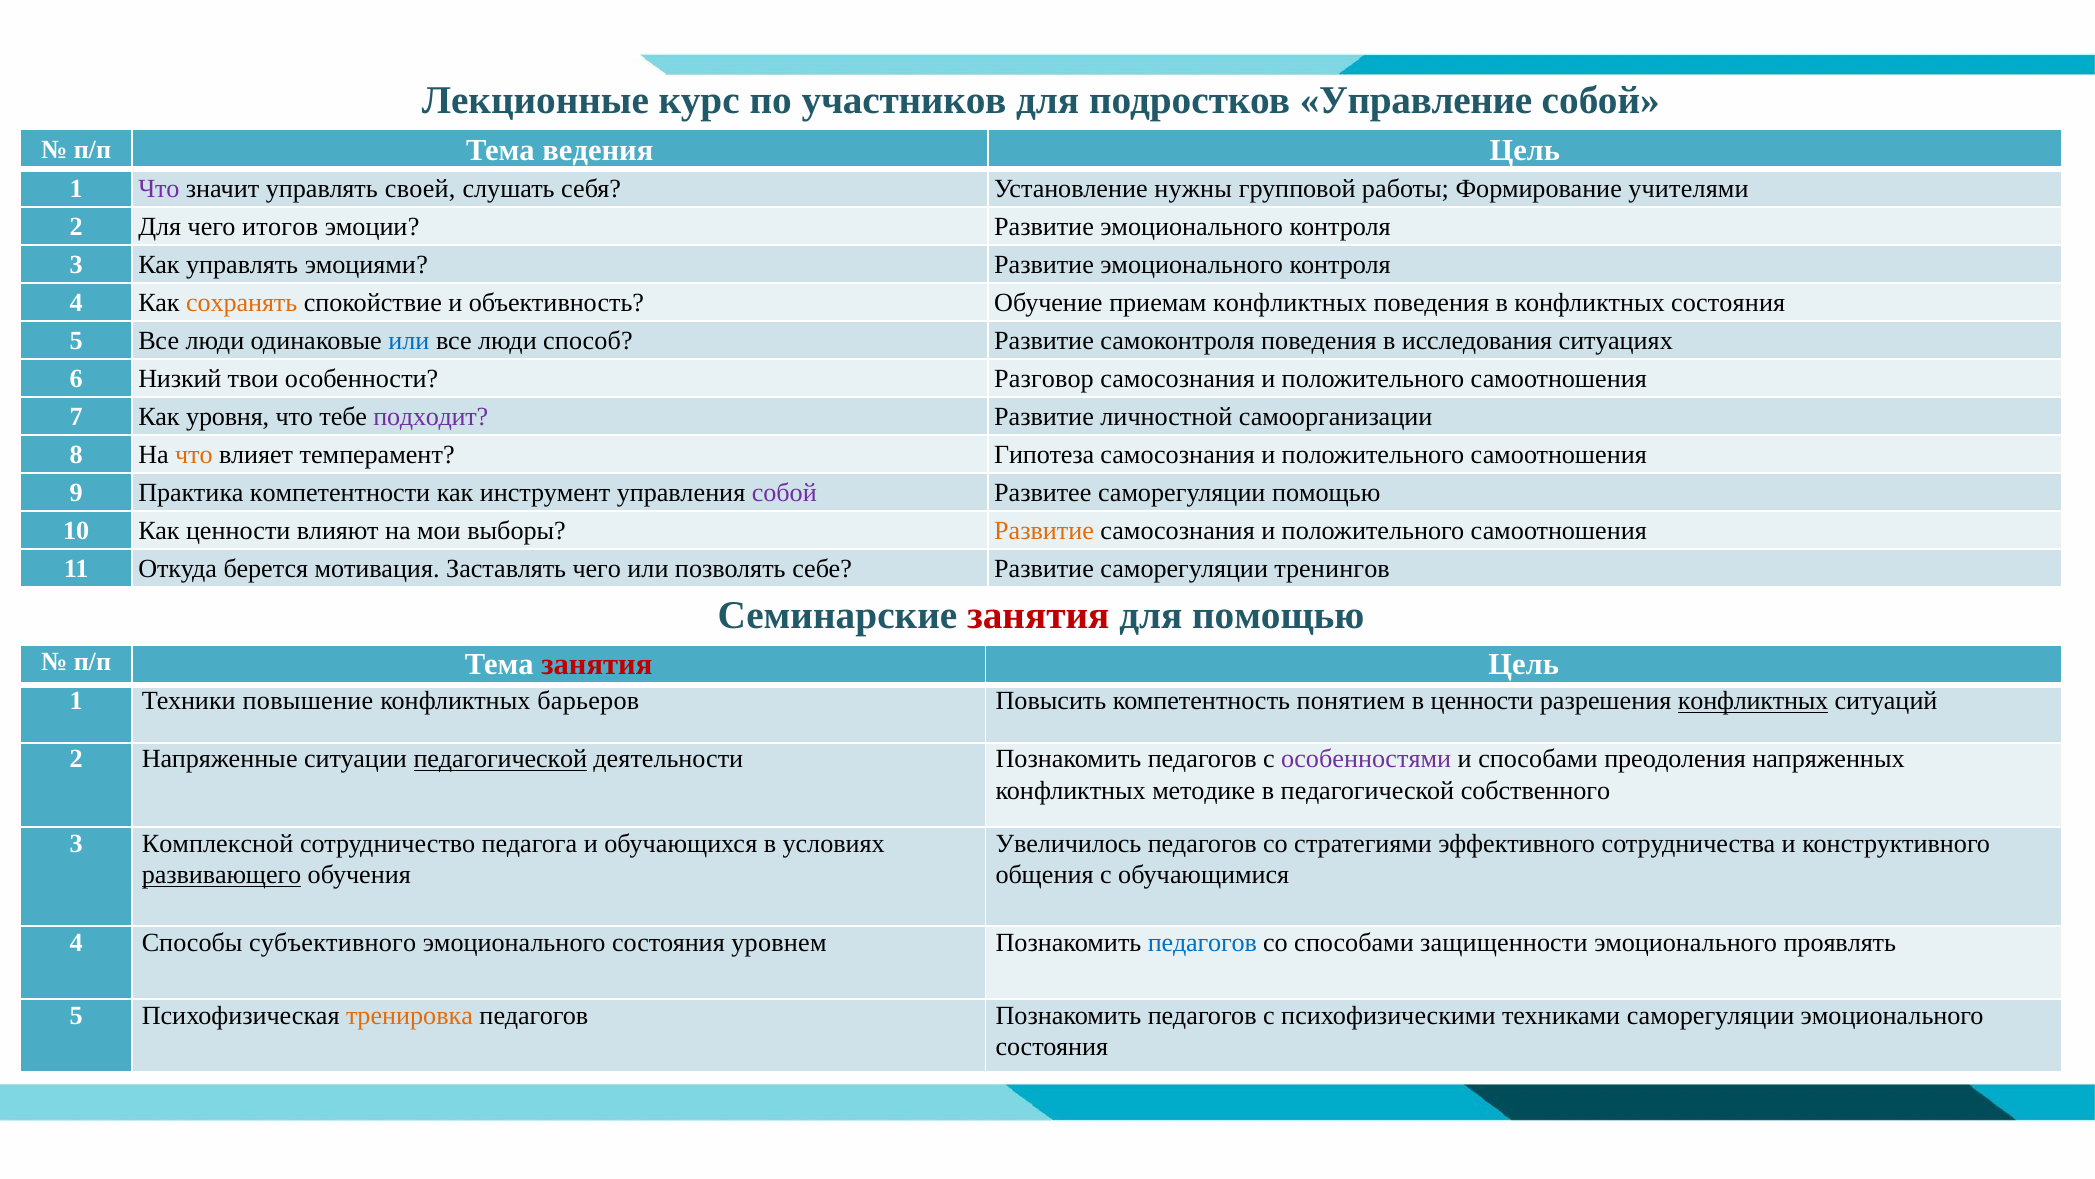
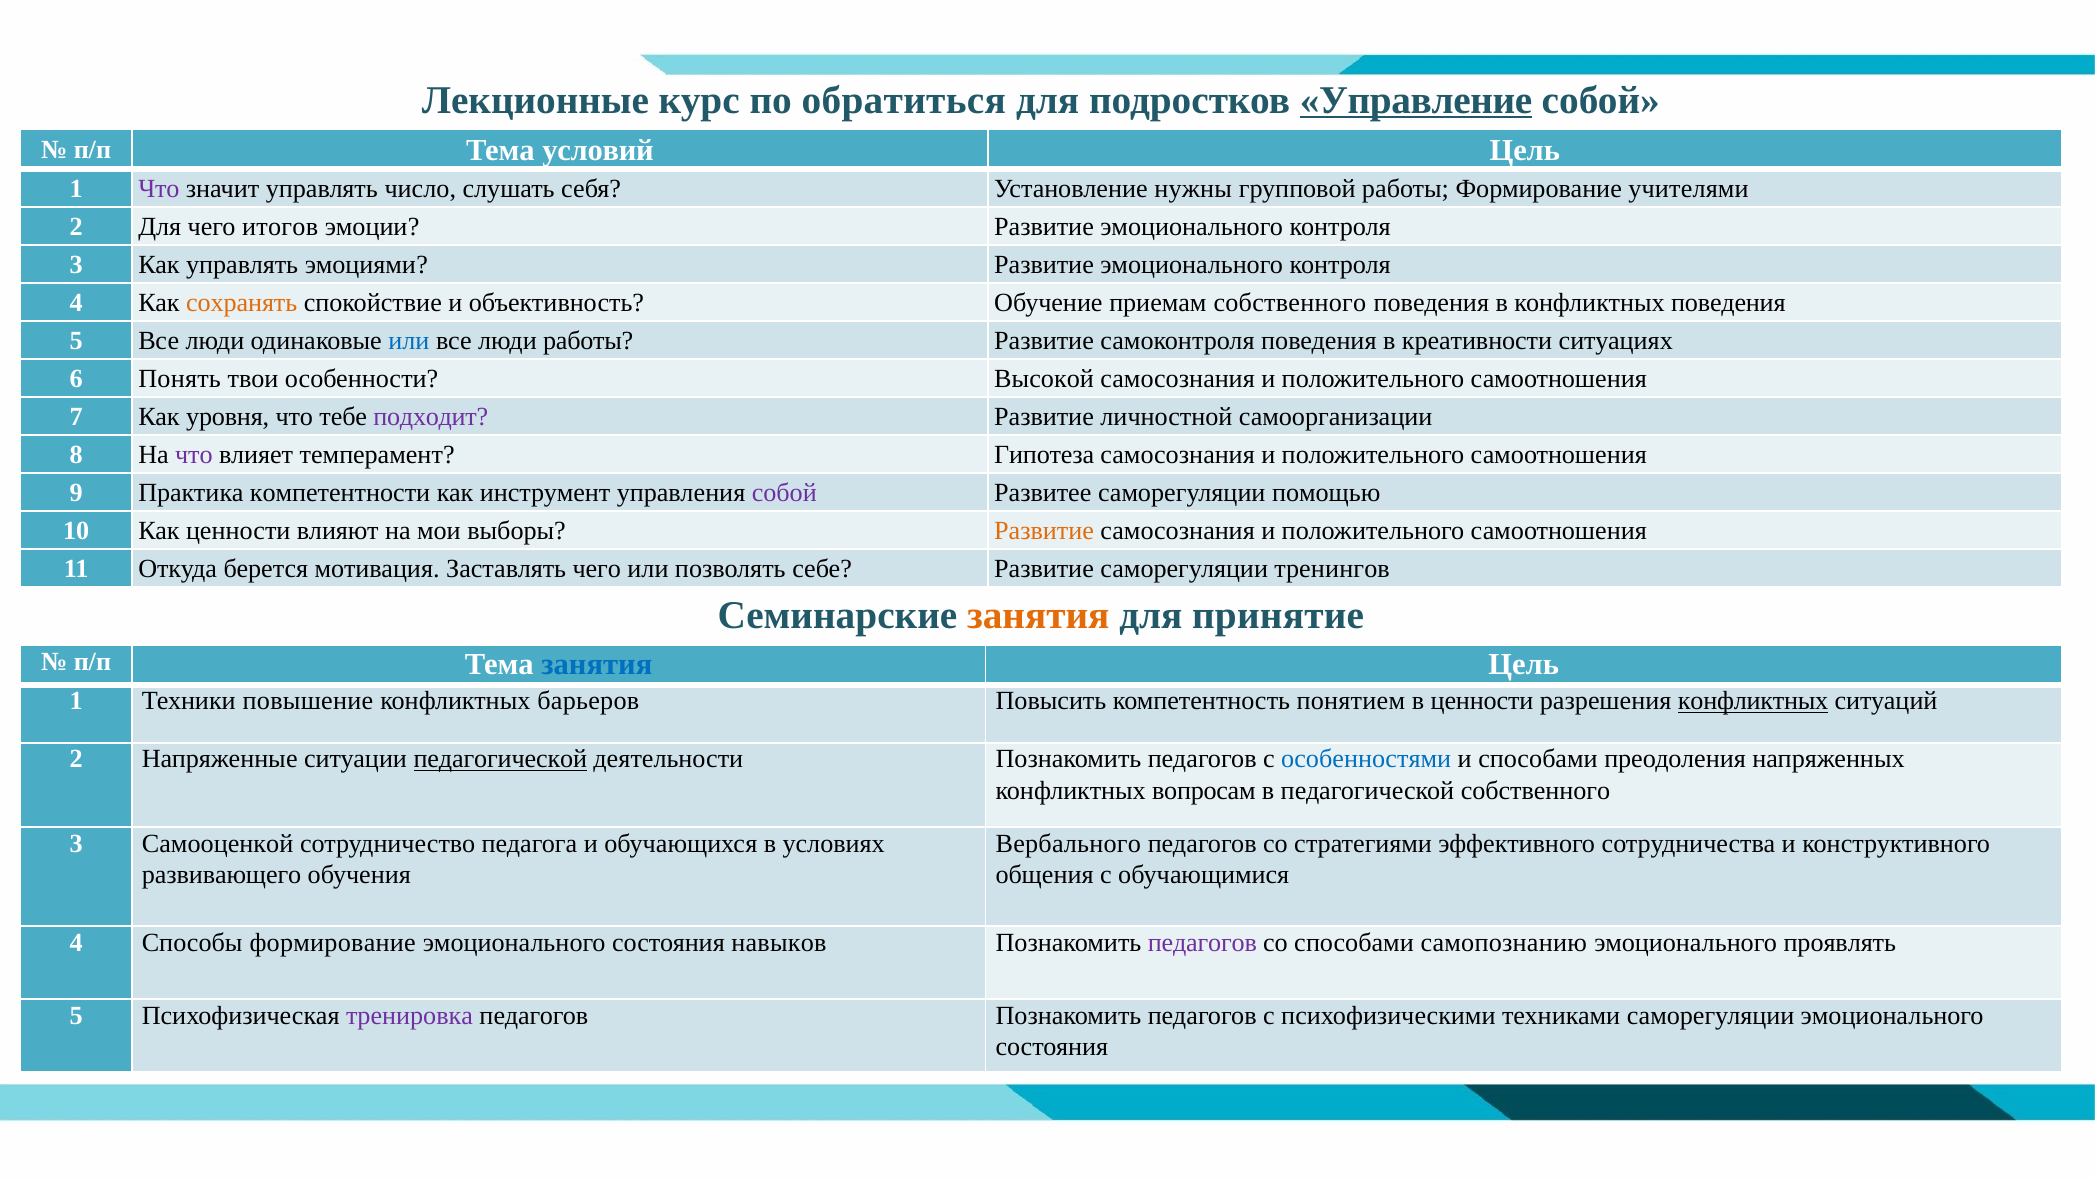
участников: участников -> обратиться (904, 100)
Управление underline: none -> present (1416, 100)
ведения: ведения -> условий (598, 151)
своей: своей -> число (420, 189)
приемам конфликтных: конфликтных -> собственного (1290, 303)
конфликтных состояния: состояния -> поведения (1728, 303)
люди способ: способ -> работы (588, 341)
исследования: исследования -> креативности (1477, 341)
Низкий: Низкий -> Понять (180, 379)
Разговор: Разговор -> Высокой (1044, 379)
что colour: orange -> purple (194, 455)
занятия colour: red -> orange (1038, 615)
для помощью: помощью -> принятие (1278, 615)
занятия colour: red -> blue (597, 664)
особенностями colour: purple -> blue (1366, 759)
методике: методике -> вопросам (1204, 790)
Комплексной: Комплексной -> Самооценкой (218, 844)
Увеличилось: Увеличилось -> Вербального (1068, 844)
развивающего underline: present -> none (222, 875)
Способы субъективного: субъективного -> формирование (333, 942)
уровнем: уровнем -> навыков (779, 942)
педагогов colour: blue -> purple (1202, 942)
защищенности: защищенности -> самопознанию (1504, 942)
тренировка colour: orange -> purple (410, 1015)
